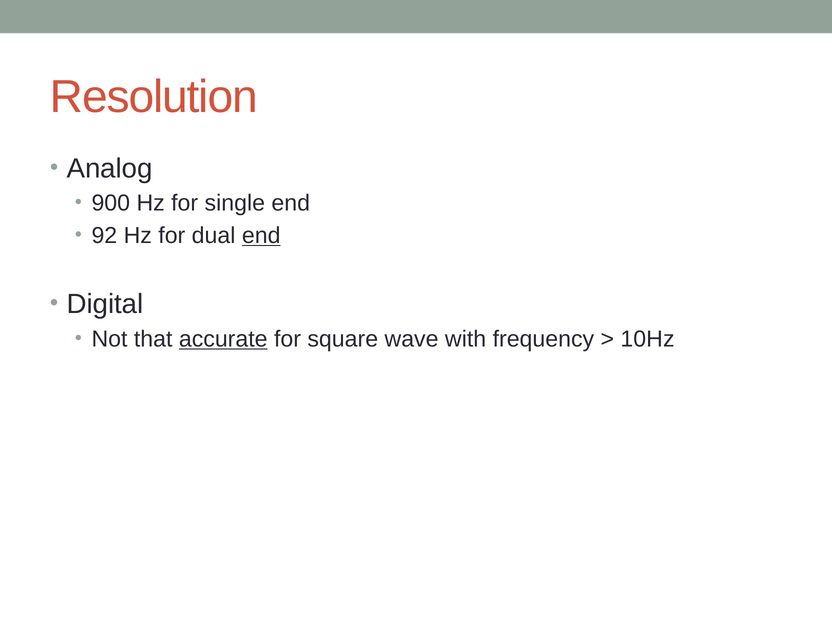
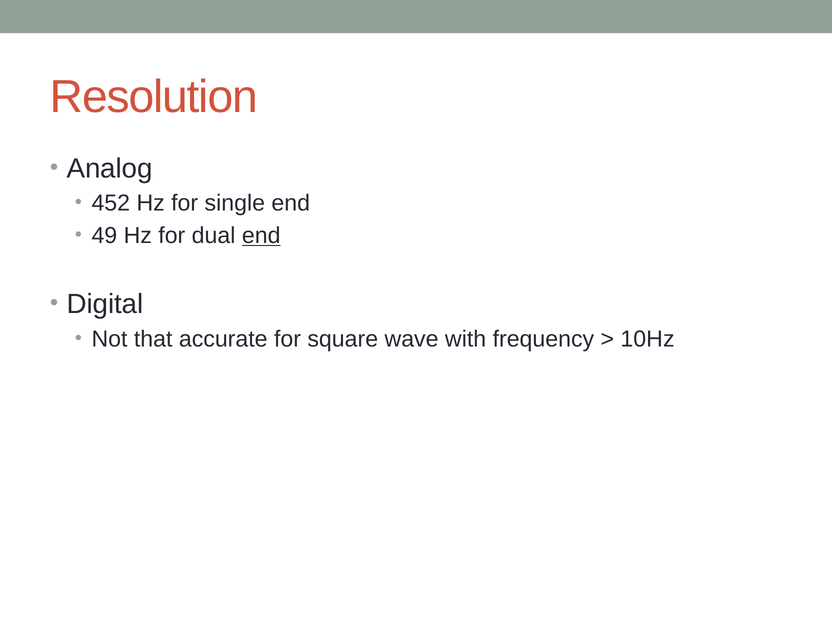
900: 900 -> 452 (111, 203)
92: 92 -> 49 (104, 236)
accurate underline: present -> none (223, 339)
